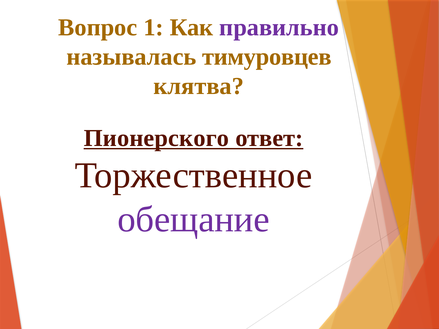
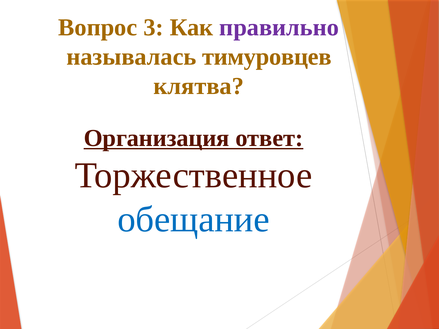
1: 1 -> 3 (153, 28)
Пионерского: Пионерского -> Организация (157, 138)
обещание colour: purple -> blue (194, 220)
